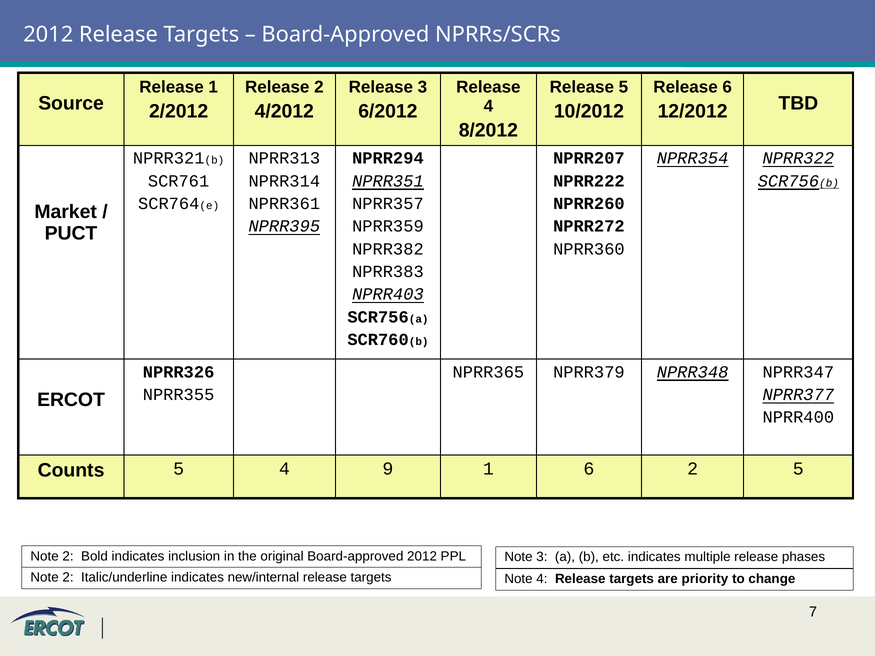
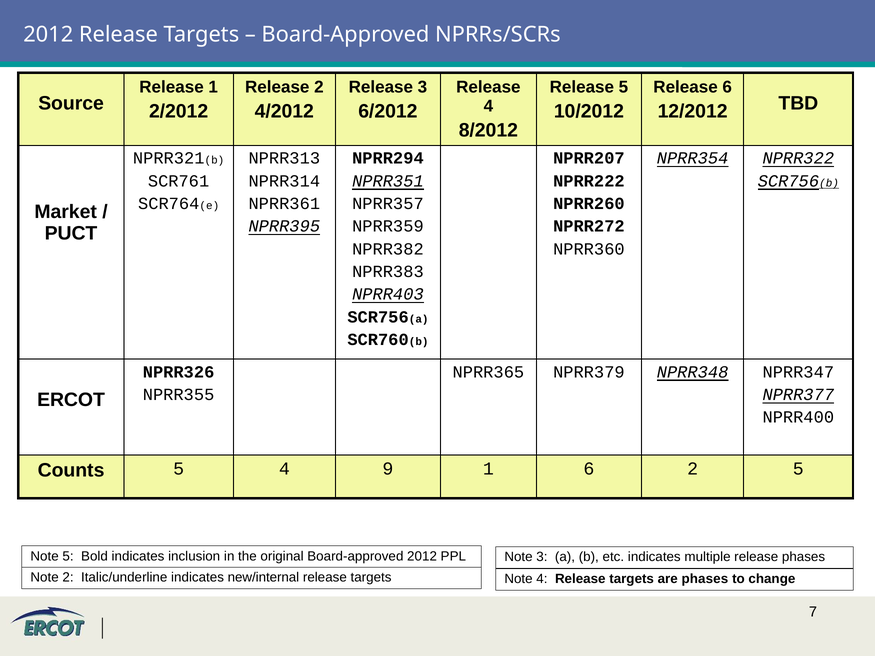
2: 2 -> 5 (68, 556)
are priority: priority -> phases (705, 579)
